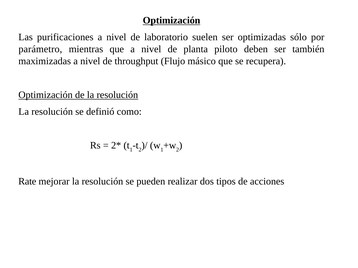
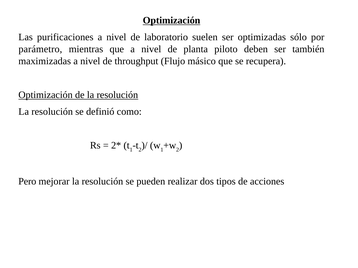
Rate: Rate -> Pero (27, 182)
